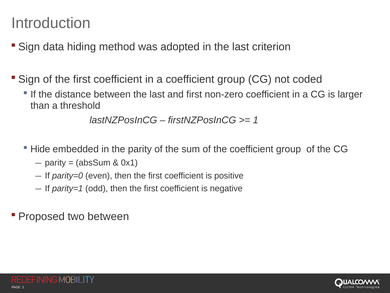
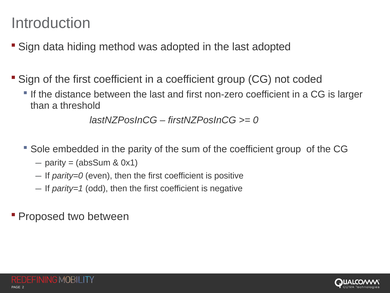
last criterion: criterion -> adopted (271, 47)
1: 1 -> 0 (256, 120)
Hide: Hide -> Sole (40, 149)
